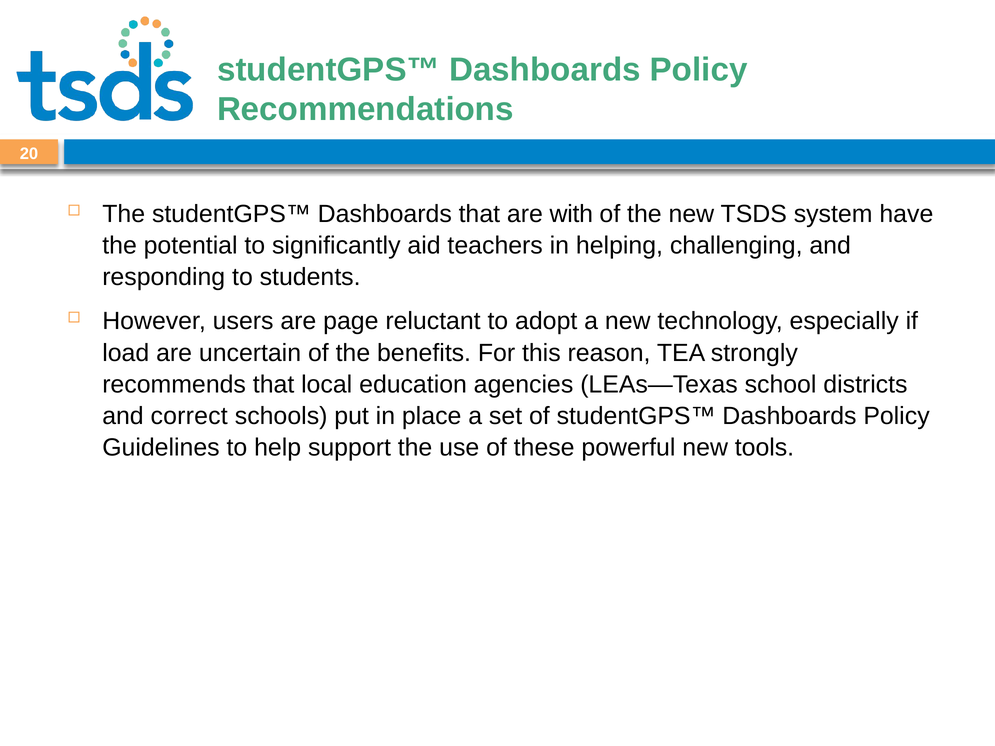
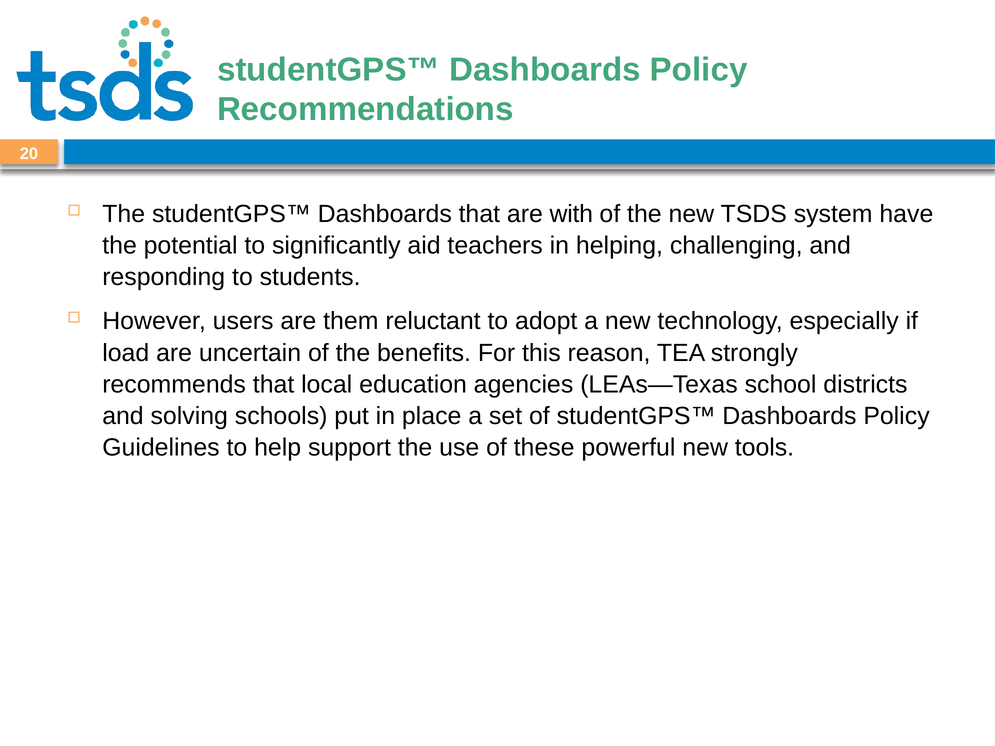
page: page -> them (351, 321)
correct: correct -> solving (189, 416)
